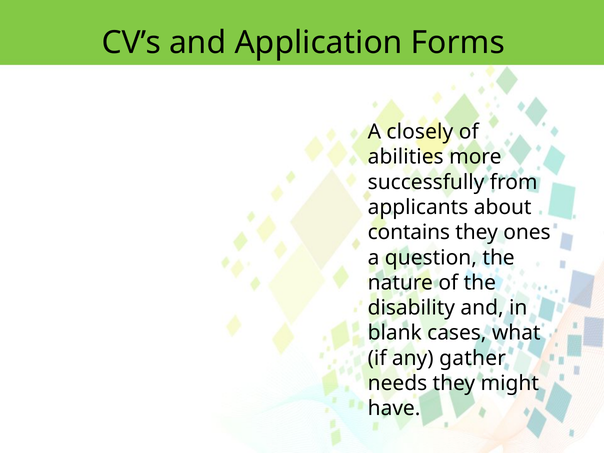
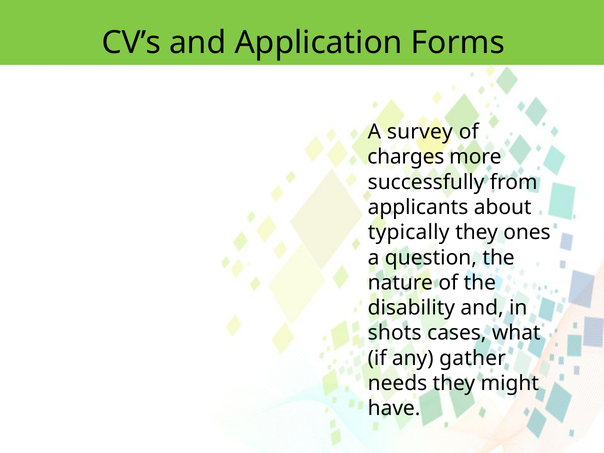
closely: closely -> survey (420, 132)
abilities: abilities -> charges (406, 157)
contains: contains -> typically (409, 232)
blank: blank -> shots (395, 333)
